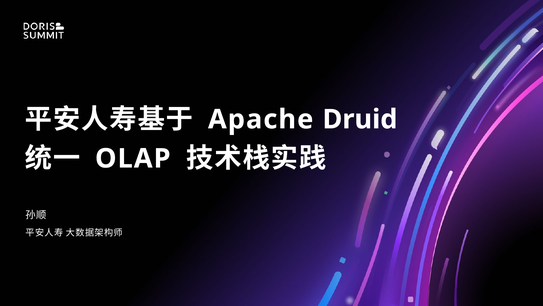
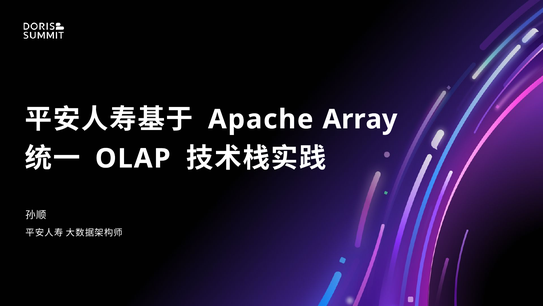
Druid: Druid -> Array (360, 119)
